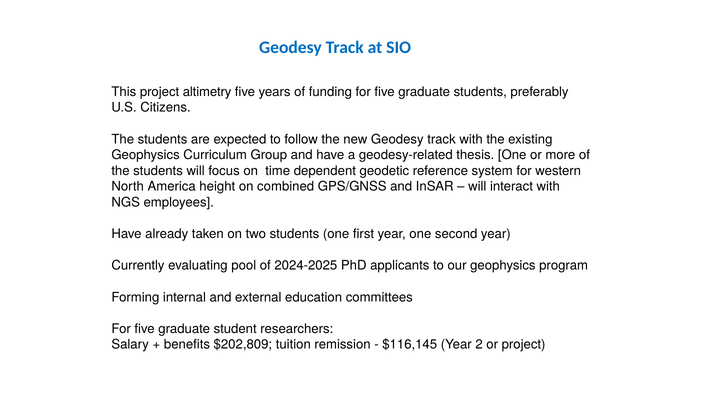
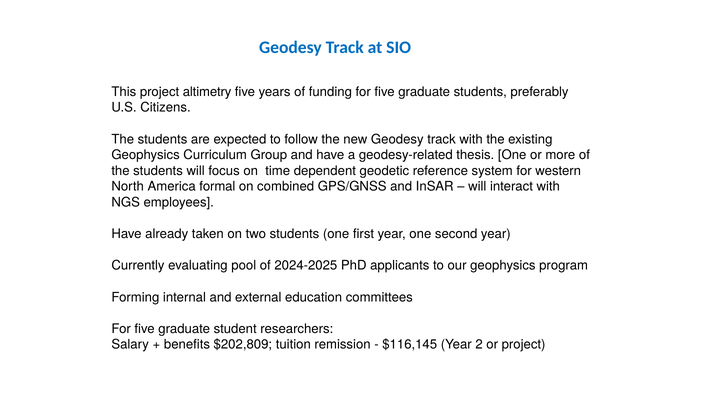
height: height -> formal (217, 187)
